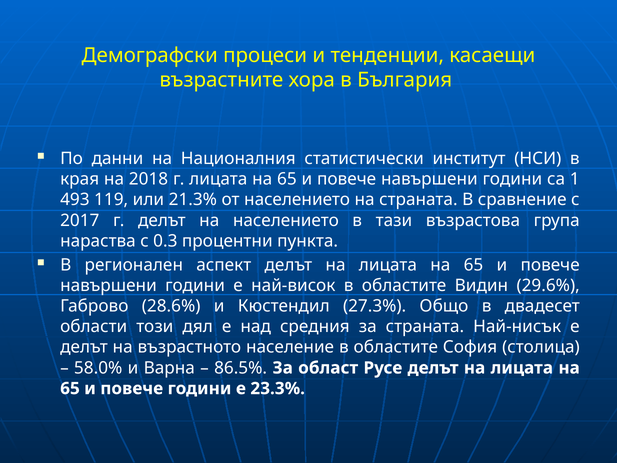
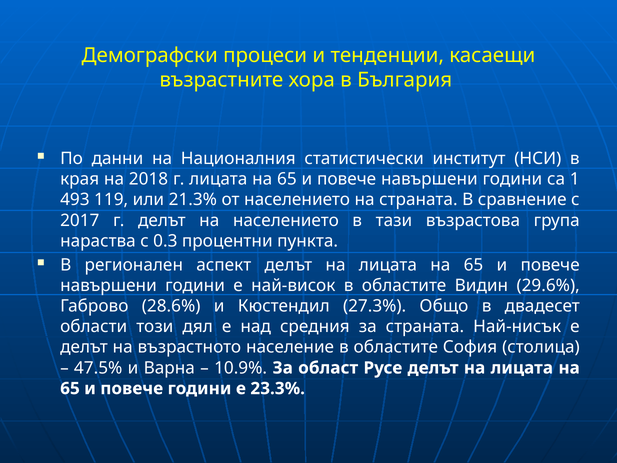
58.0%: 58.0% -> 47.5% (98, 368)
86.5%: 86.5% -> 10.9% (241, 368)
